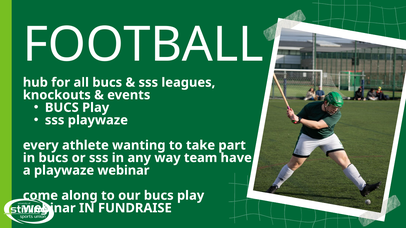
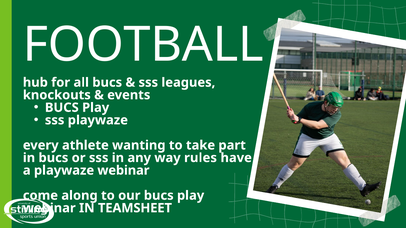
team: team -> rules (201, 158)
FUNDRAISE: FUNDRAISE -> TEAMSHEET (135, 208)
